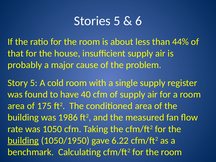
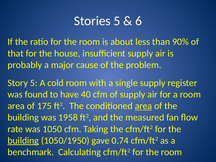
44%: 44% -> 90% (181, 42)
area underline: none -> present (143, 106)
1986: 1986 -> 1958 (68, 117)
6.22: 6.22 -> 0.74 (120, 141)
